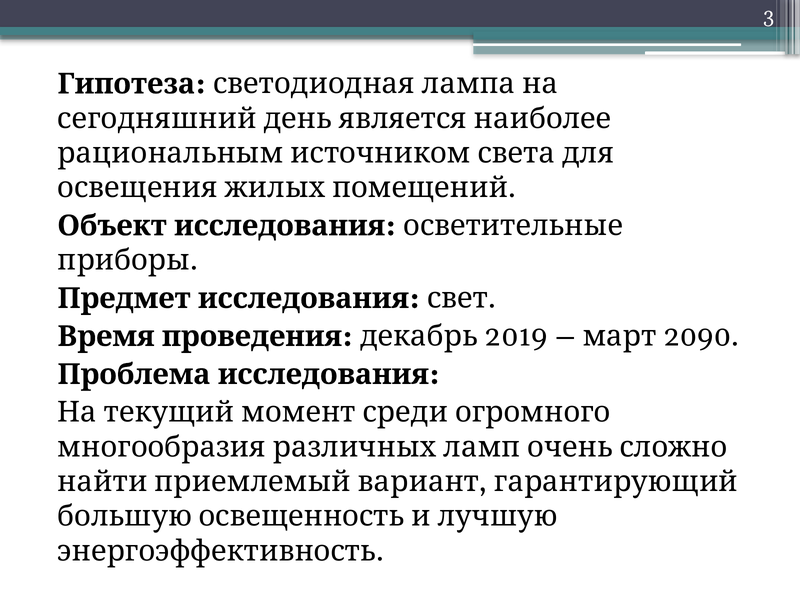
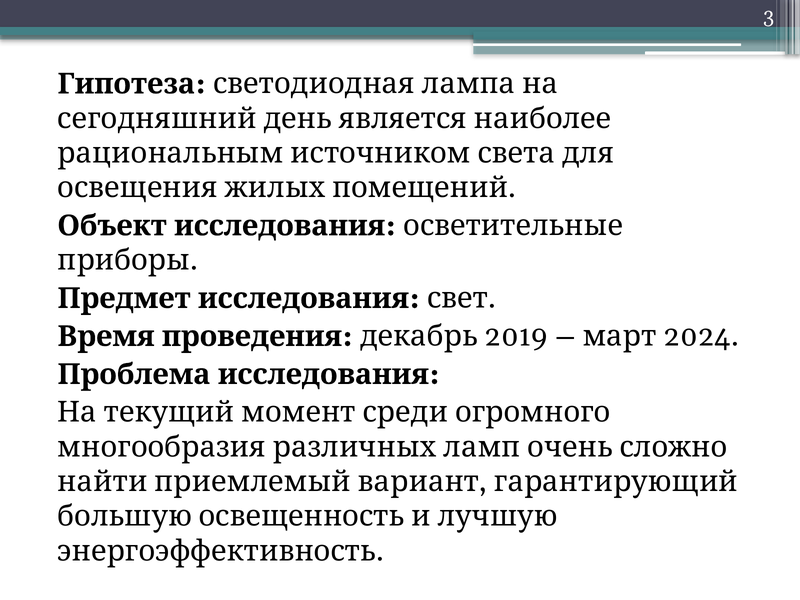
2090: 2090 -> 2024 (701, 336)
